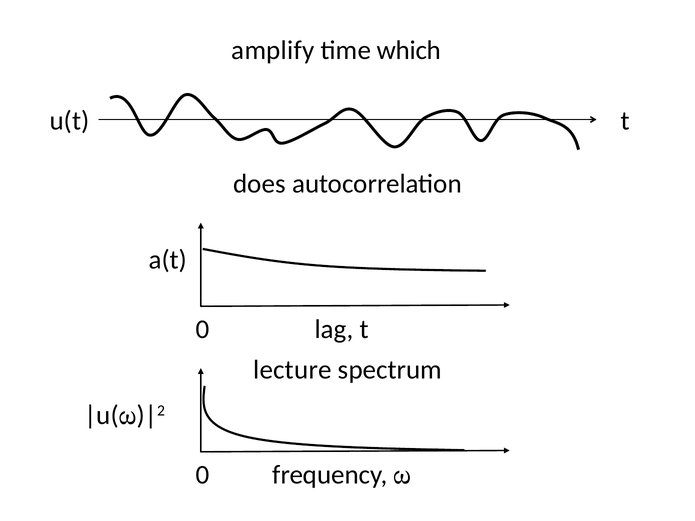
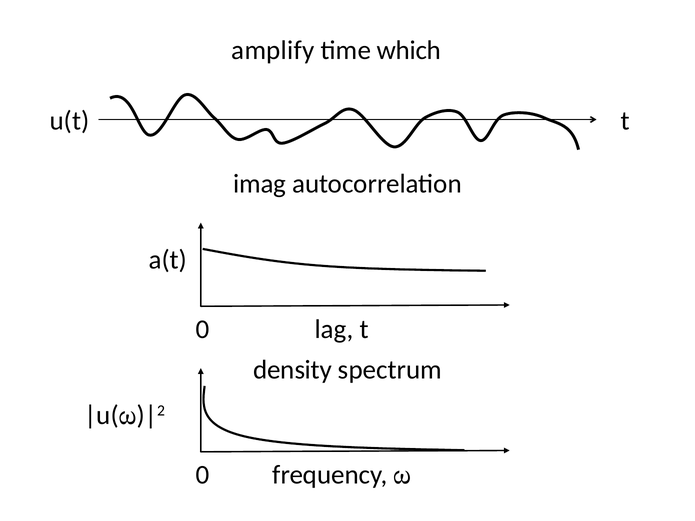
does: does -> imag (260, 184)
lecture: lecture -> density (293, 370)
